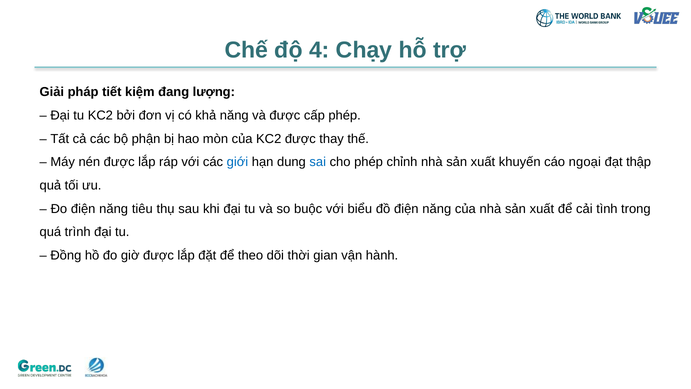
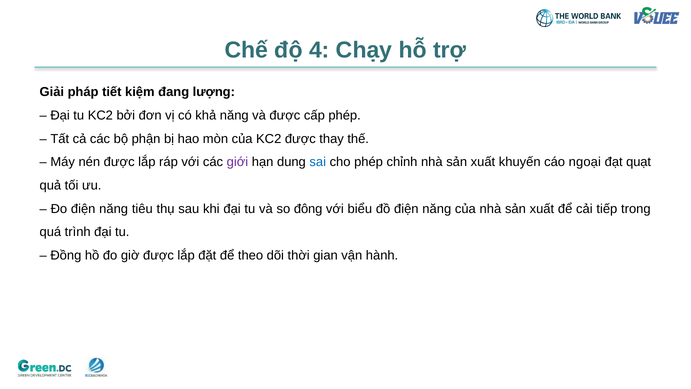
giới colour: blue -> purple (237, 162)
thập: thập -> quạt (639, 162)
buộc: buộc -> đông (308, 209)
tình: tình -> tiếp (607, 209)
